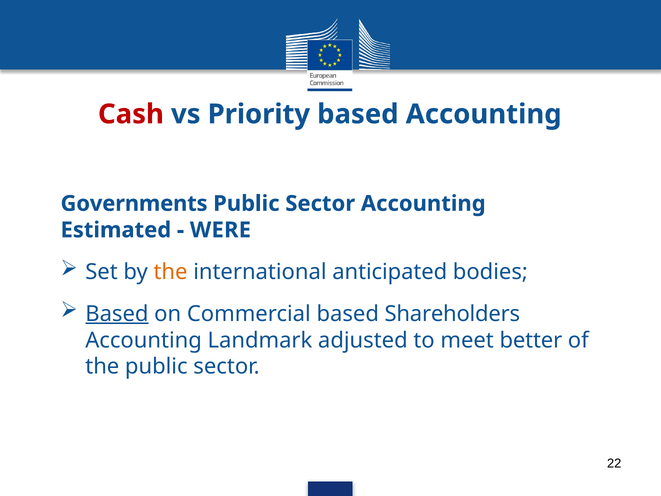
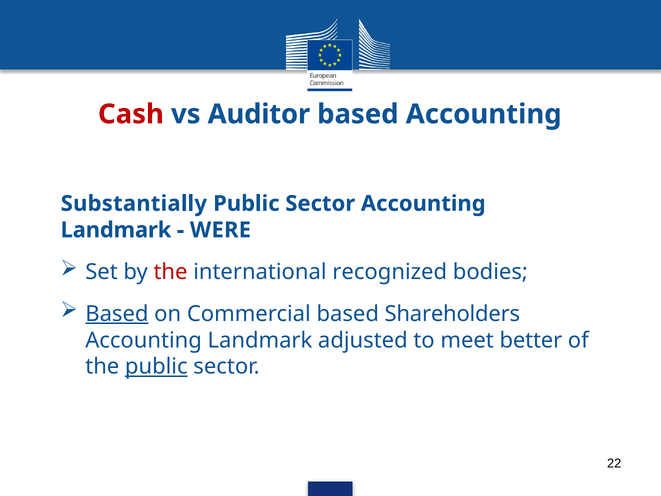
Priority: Priority -> Auditor (259, 114)
Governments: Governments -> Substantially (134, 203)
Estimated: Estimated -> Landmark (116, 230)
the colour: orange -> red (171, 272)
anticipated: anticipated -> recognized (390, 272)
public underline: none -> present (156, 367)
